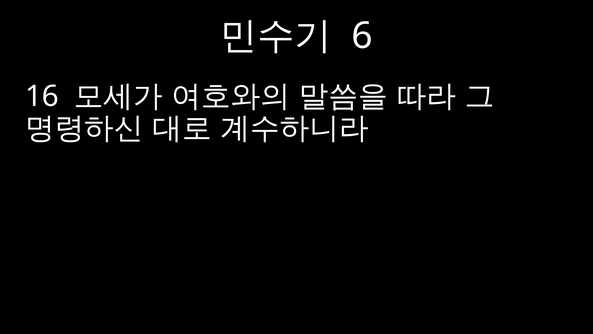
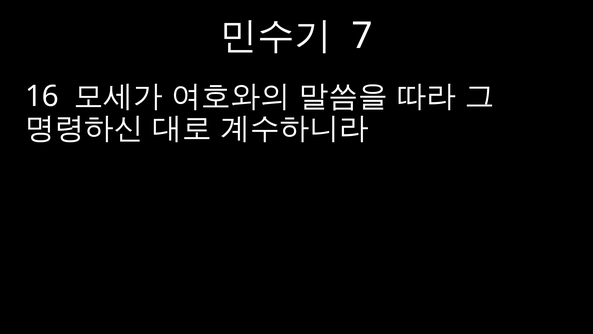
6: 6 -> 7 (362, 36)
